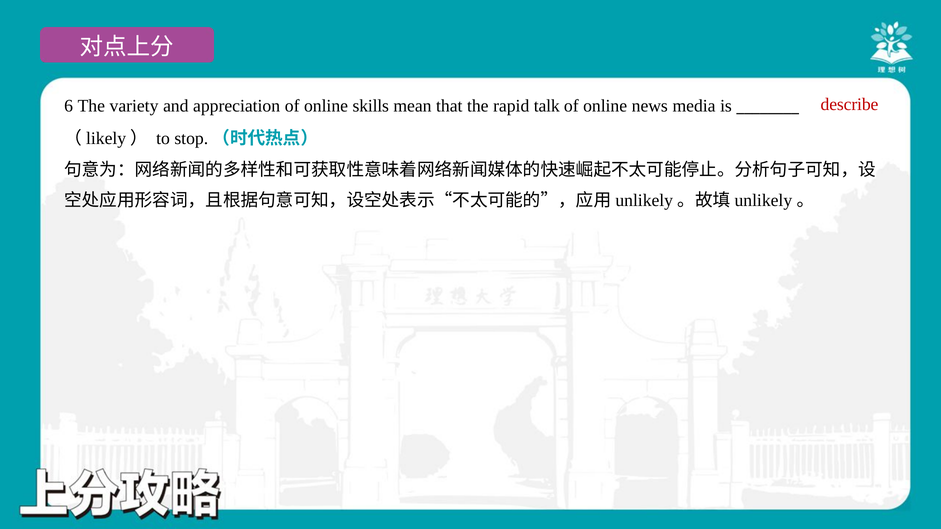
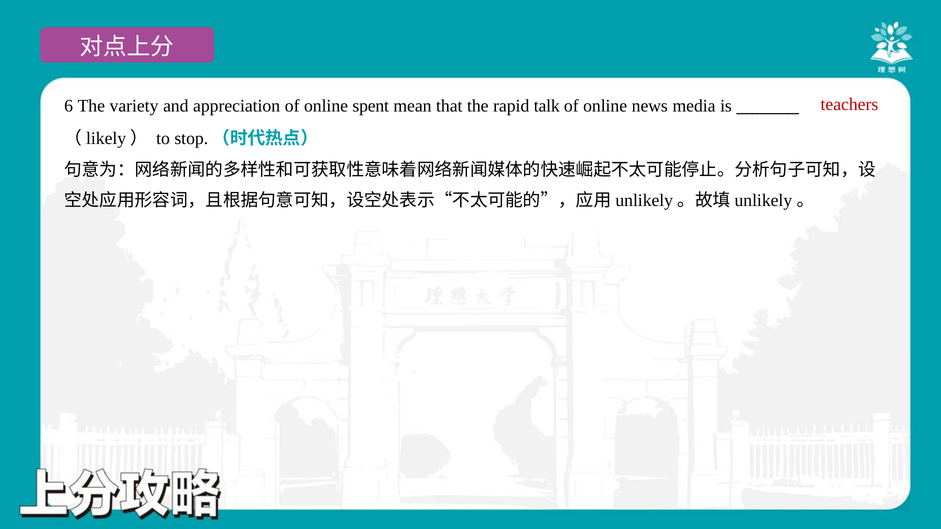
describe: describe -> teachers (849, 104)
skills: skills -> spent (371, 106)
